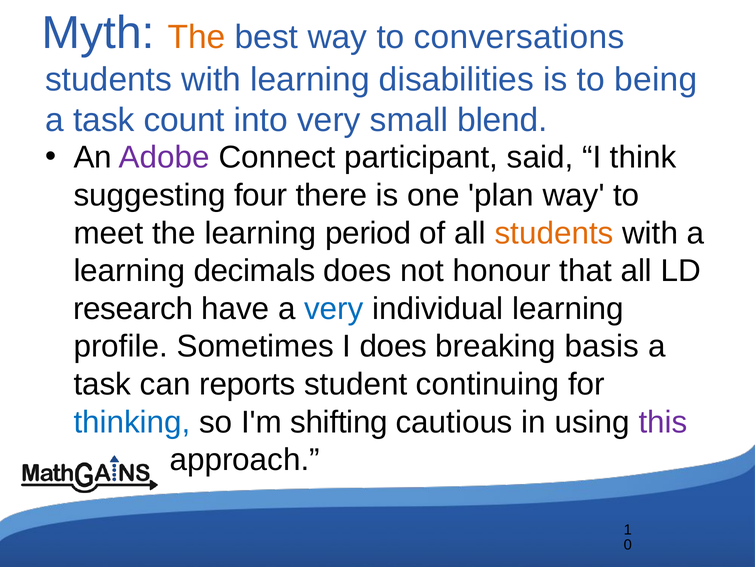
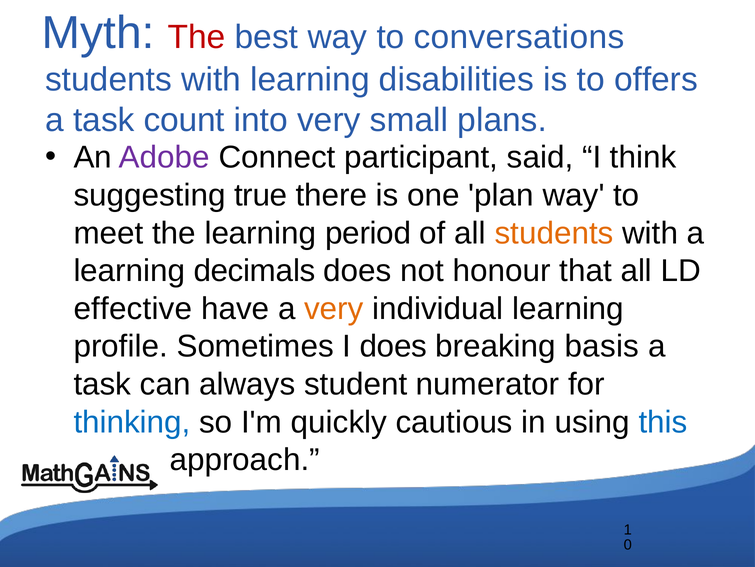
The colour: orange -> red (197, 37)
being: being -> offers (656, 80)
blend: blend -> plans (502, 120)
four: four -> true (261, 195)
research: research -> effective (133, 308)
very colour: blue -> orange (334, 308)
reports: reports -> always (247, 384)
continuing: continuing -> numerator (488, 384)
shifting: shifting -> quickly (339, 422)
this colour: purple -> blue (663, 422)
